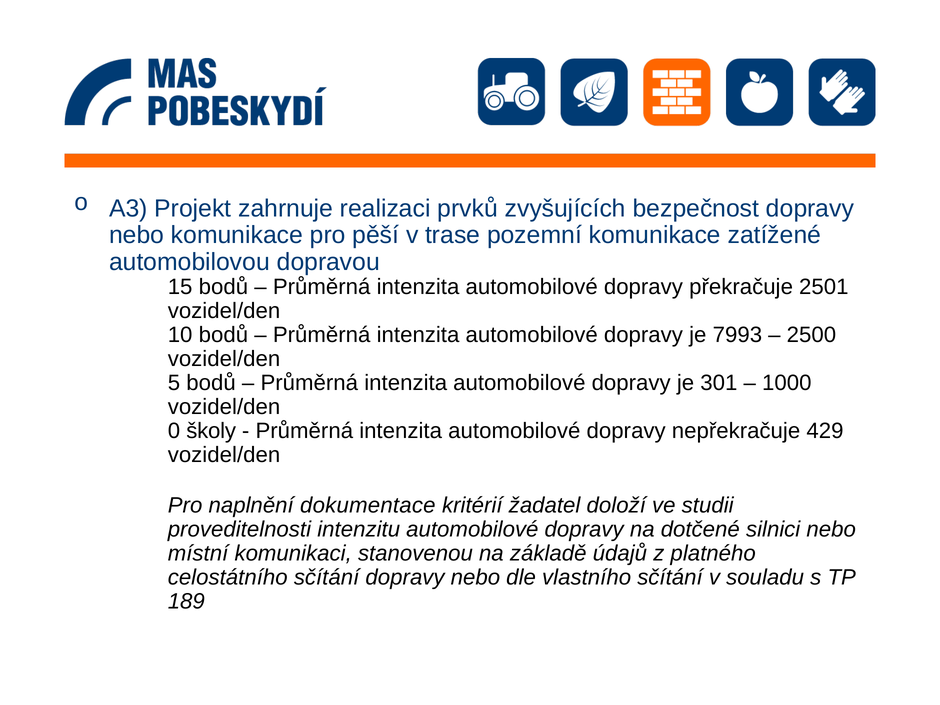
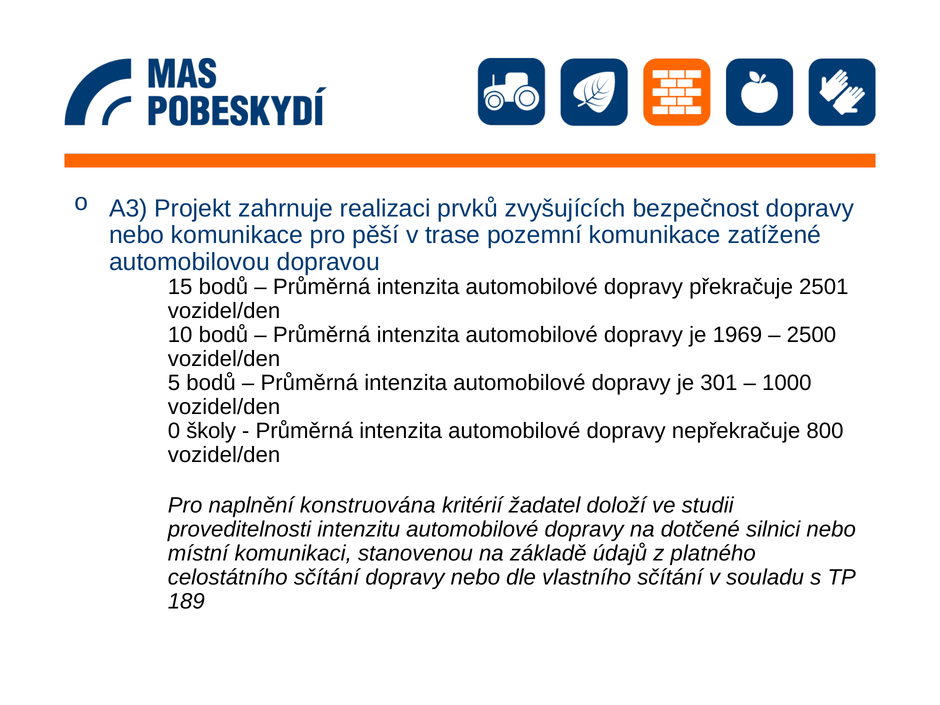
7993: 7993 -> 1969 (737, 335)
429: 429 -> 800 (825, 431)
dokumentace: dokumentace -> konstruována (368, 505)
